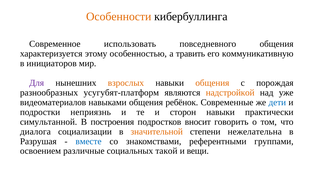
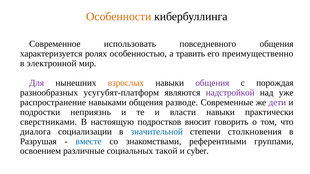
этому: этому -> ролях (96, 54)
коммуникативную: коммуникативную -> преимущественно (258, 54)
инициаторов: инициаторов -> электронной (52, 64)
общения colour: orange -> purple (212, 83)
надстройкой colour: orange -> purple (230, 93)
видеоматериалов: видеоматериалов -> распространение (53, 103)
ребёнок: ребёнок -> разводе (182, 103)
дети colour: blue -> purple (277, 103)
сторон: сторон -> власти (183, 112)
симультанной: симультанной -> сверстниками (49, 122)
построения: построения -> настоящую (112, 122)
значительной colour: orange -> blue (157, 132)
нежелательна: нежелательна -> столкновения (255, 132)
вещи: вещи -> cyber (198, 151)
